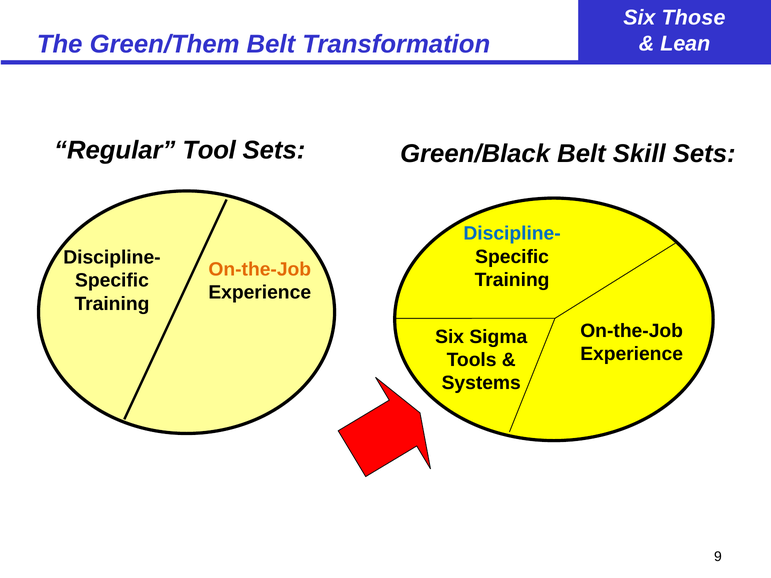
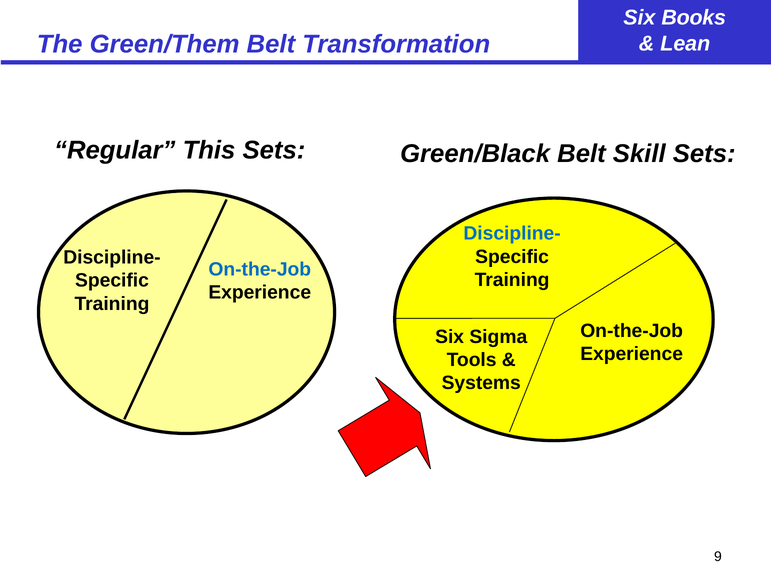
Those: Those -> Books (694, 18)
Tool: Tool -> This (209, 151)
On-the-Job colour: orange -> blue (260, 269)
